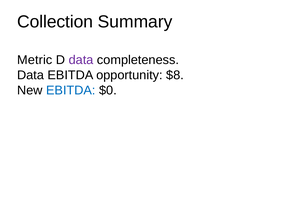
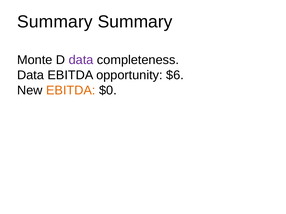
Collection: Collection -> Summary (55, 22)
Metric: Metric -> Monte (35, 60)
$8: $8 -> $6 (175, 75)
EBITDA colour: blue -> orange (71, 90)
